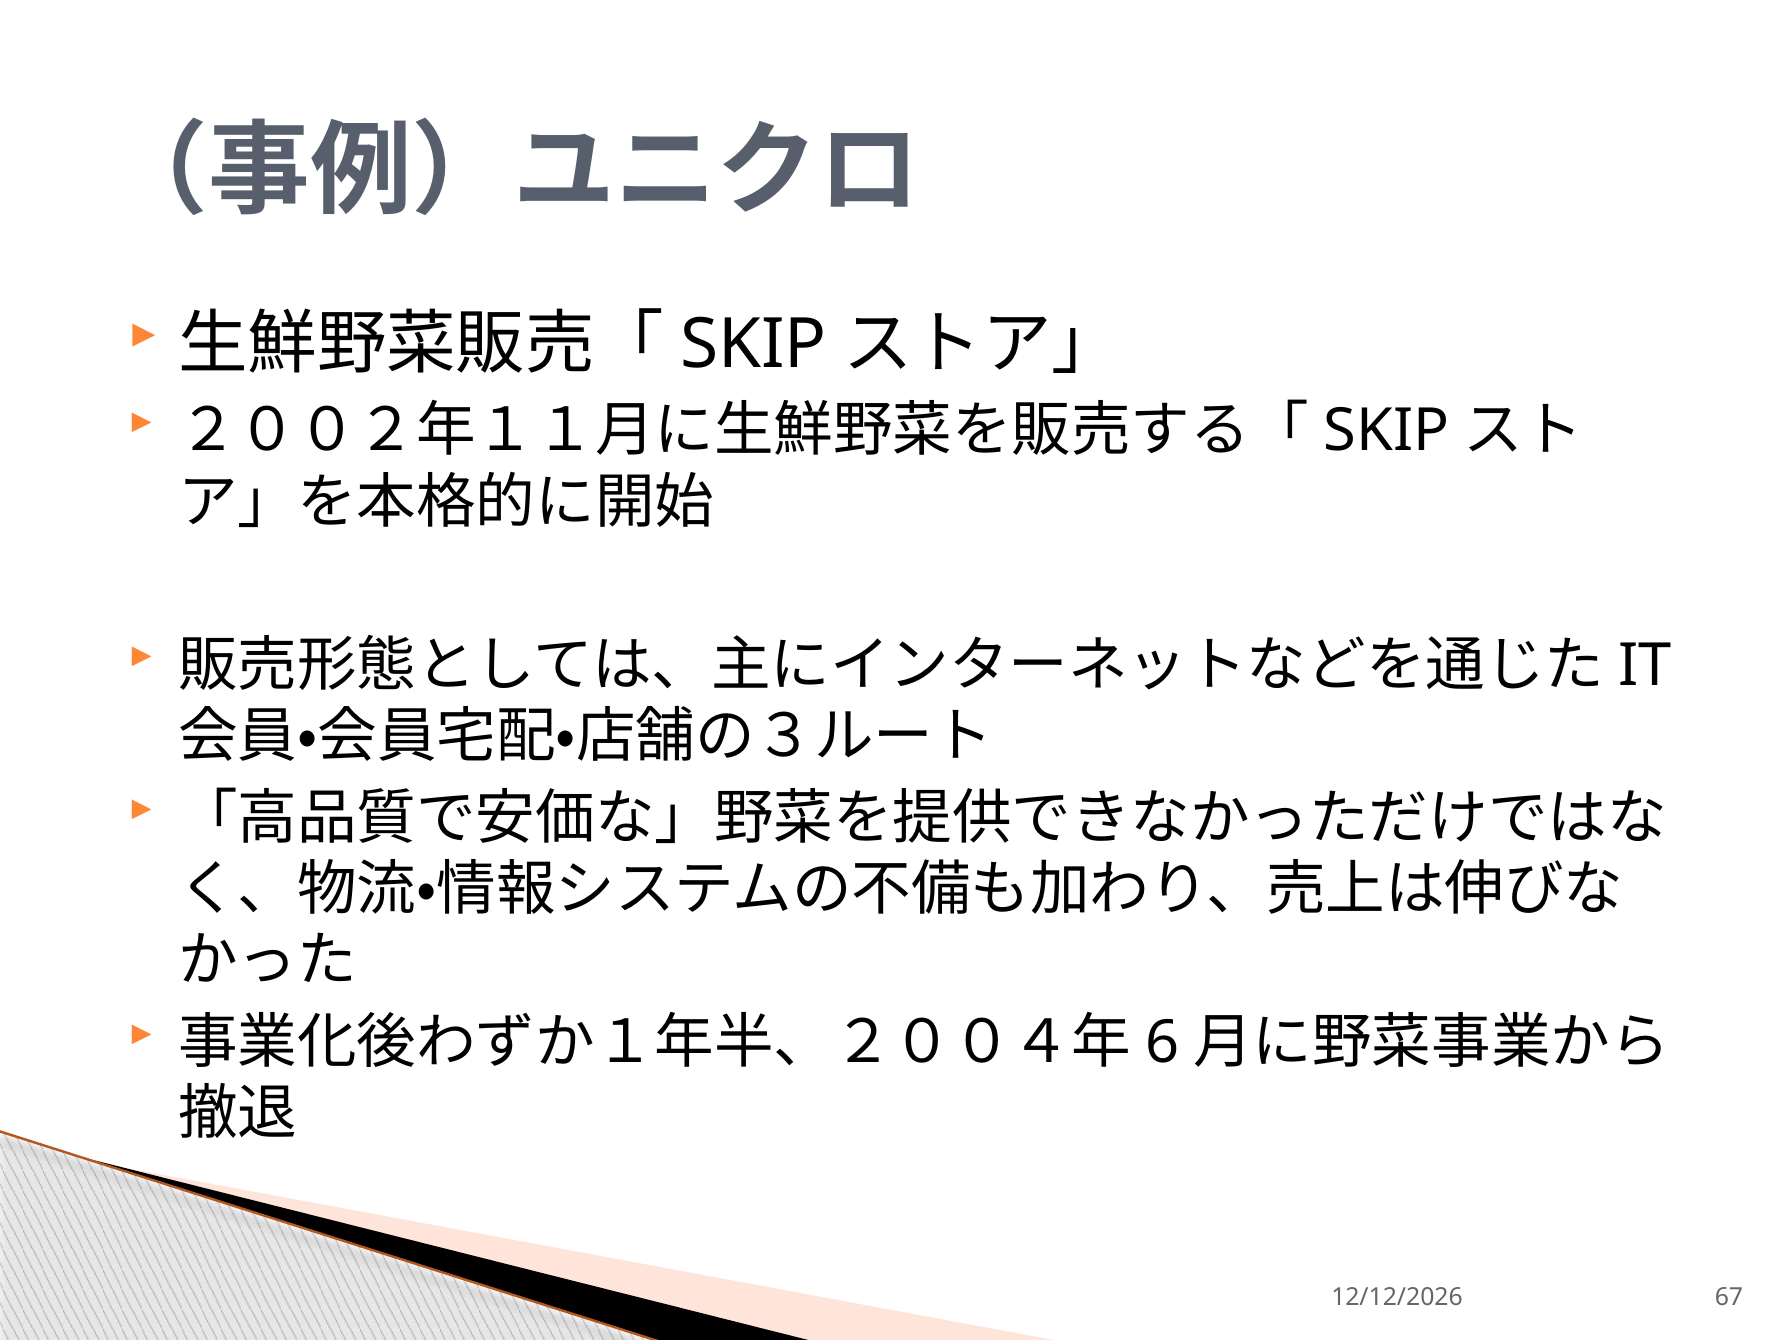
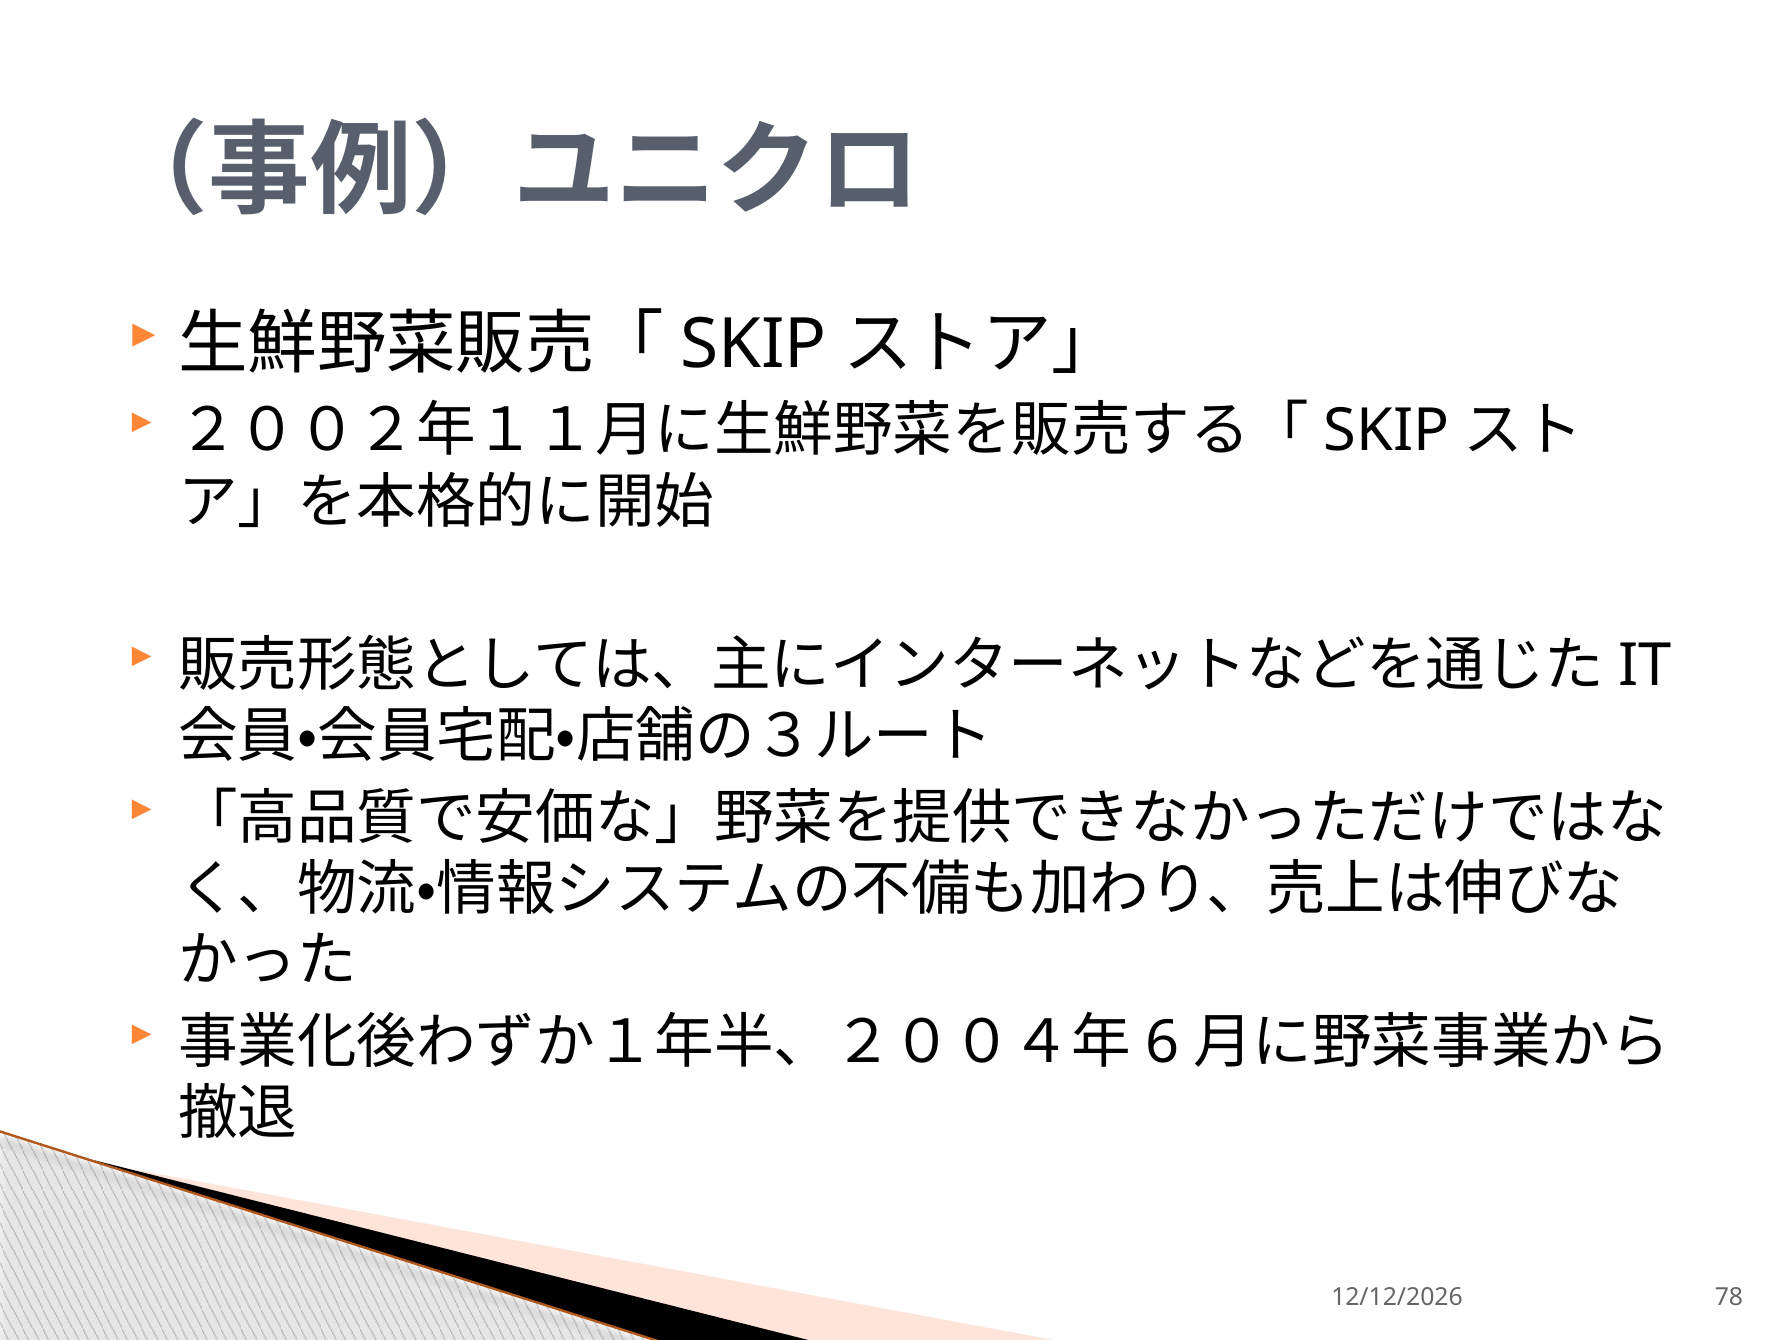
67: 67 -> 78 (1729, 1297)
